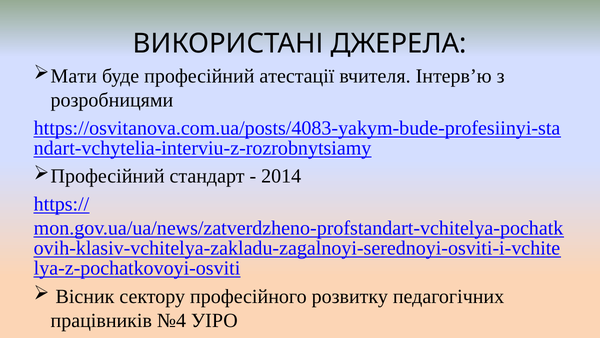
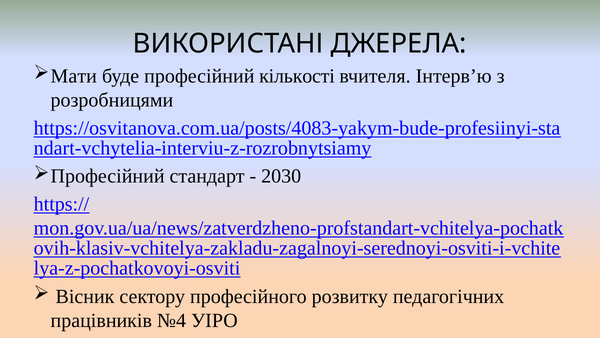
атестації: атестації -> кількості (297, 76)
2014: 2014 -> 2030 (281, 176)
